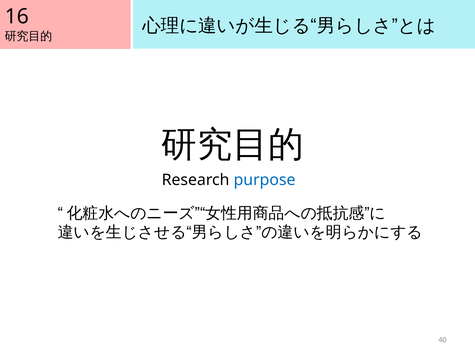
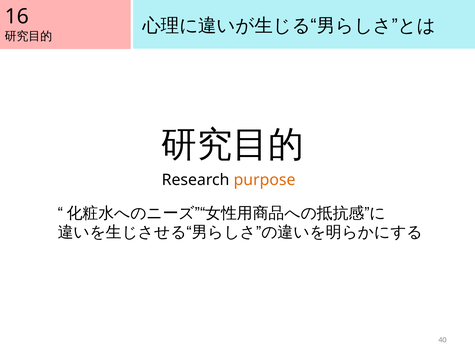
purpose colour: blue -> orange (265, 180)
